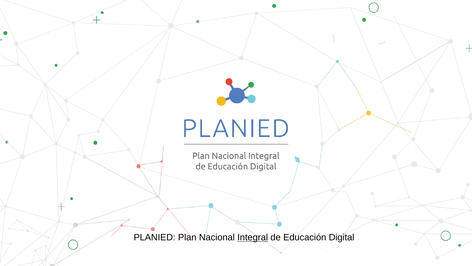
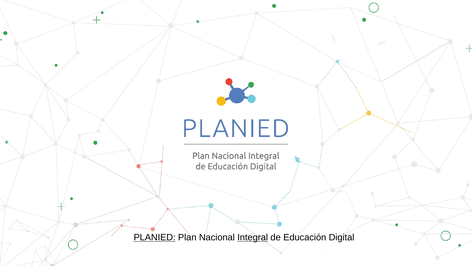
PLANIED underline: none -> present (155, 237)
